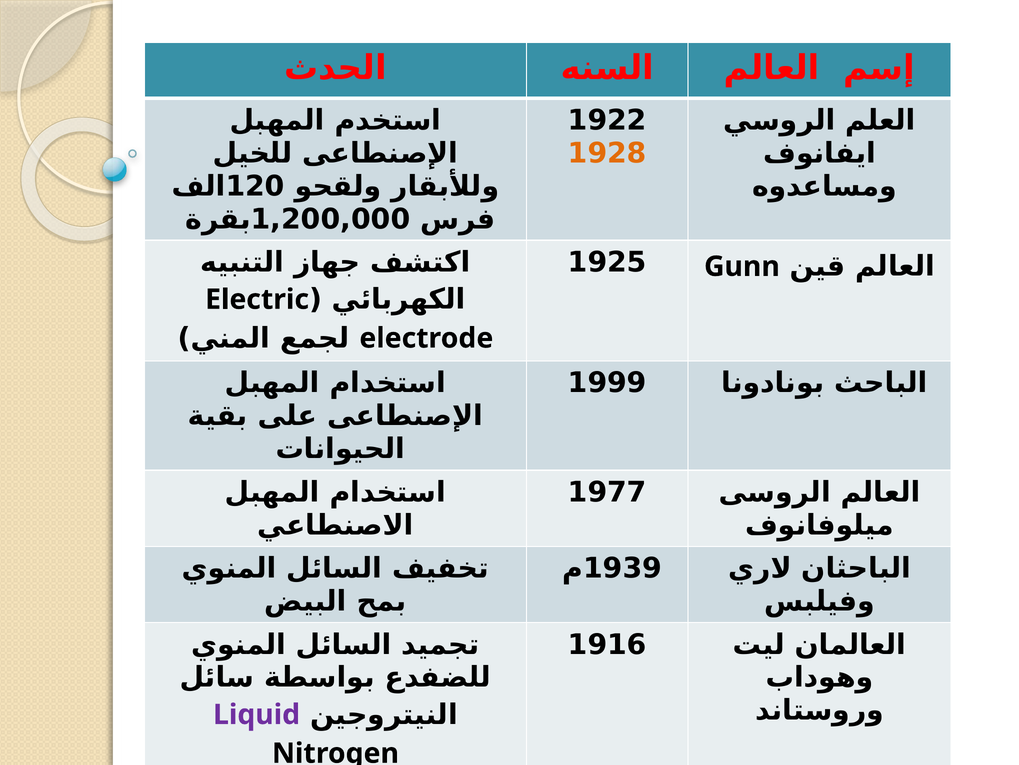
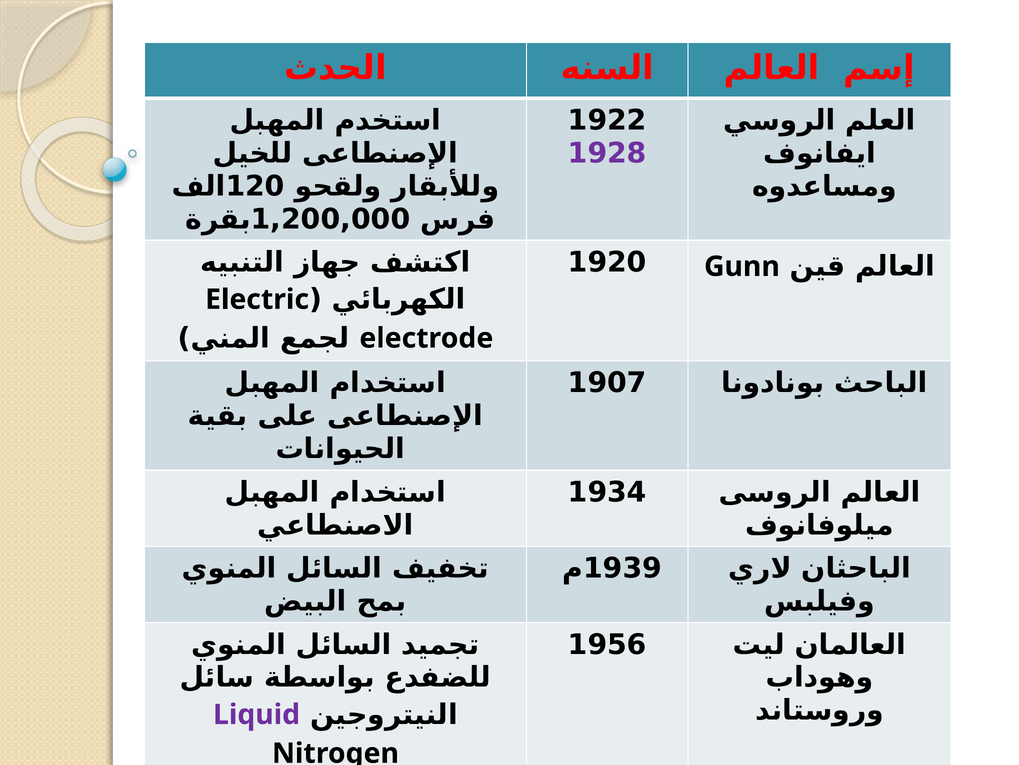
1928 colour: orange -> purple (607, 153)
1925: 1925 -> 1920 (607, 262)
1999: 1999 -> 1907 (607, 383)
1977: 1977 -> 1934 (607, 492)
1916: 1916 -> 1956 (607, 644)
